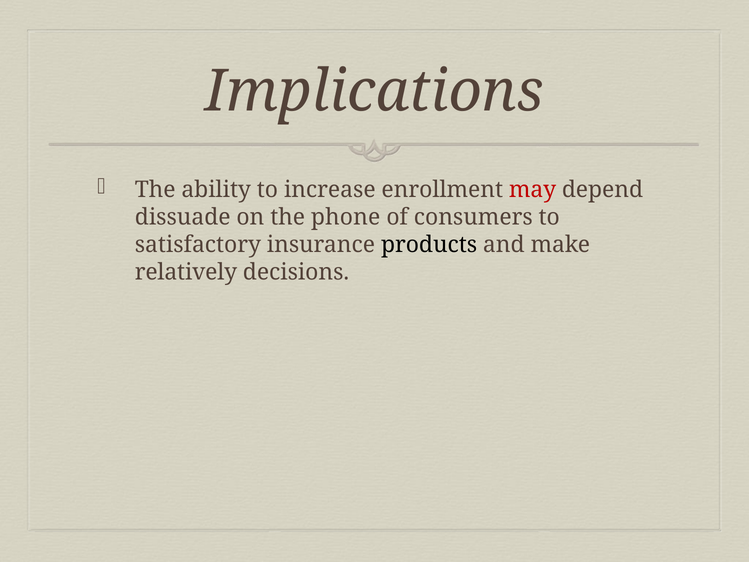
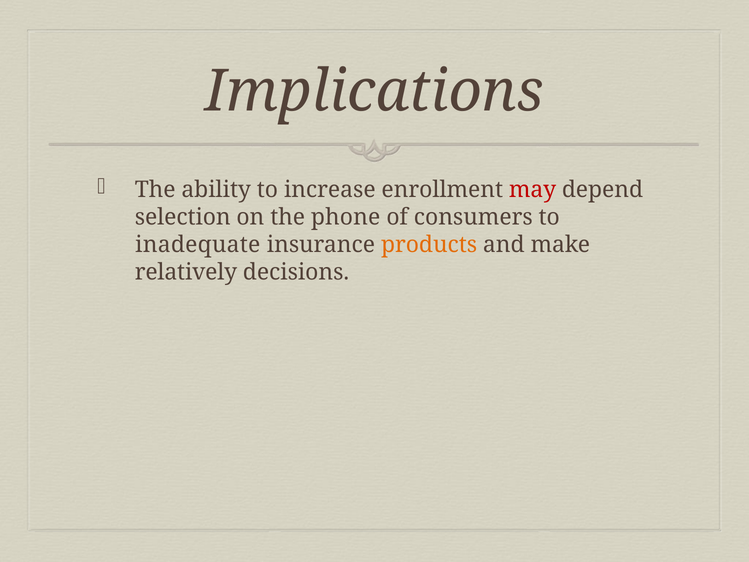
dissuade: dissuade -> selection (183, 217)
satisfactory: satisfactory -> inadequate (198, 245)
products colour: black -> orange (429, 245)
